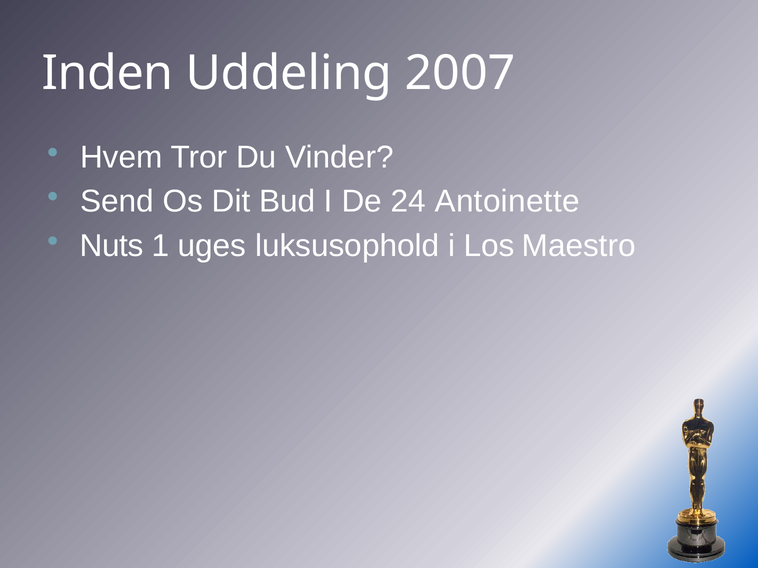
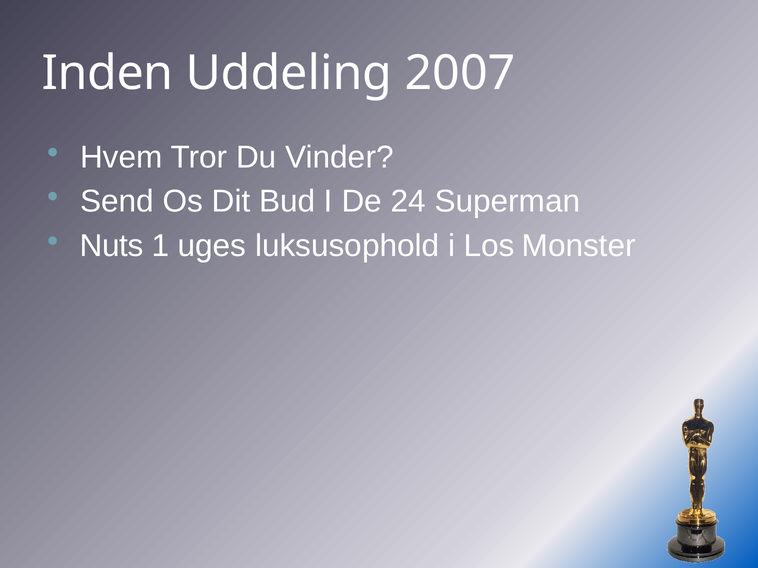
Antoinette: Antoinette -> Superman (507, 202)
Maestro: Maestro -> Monster (579, 246)
